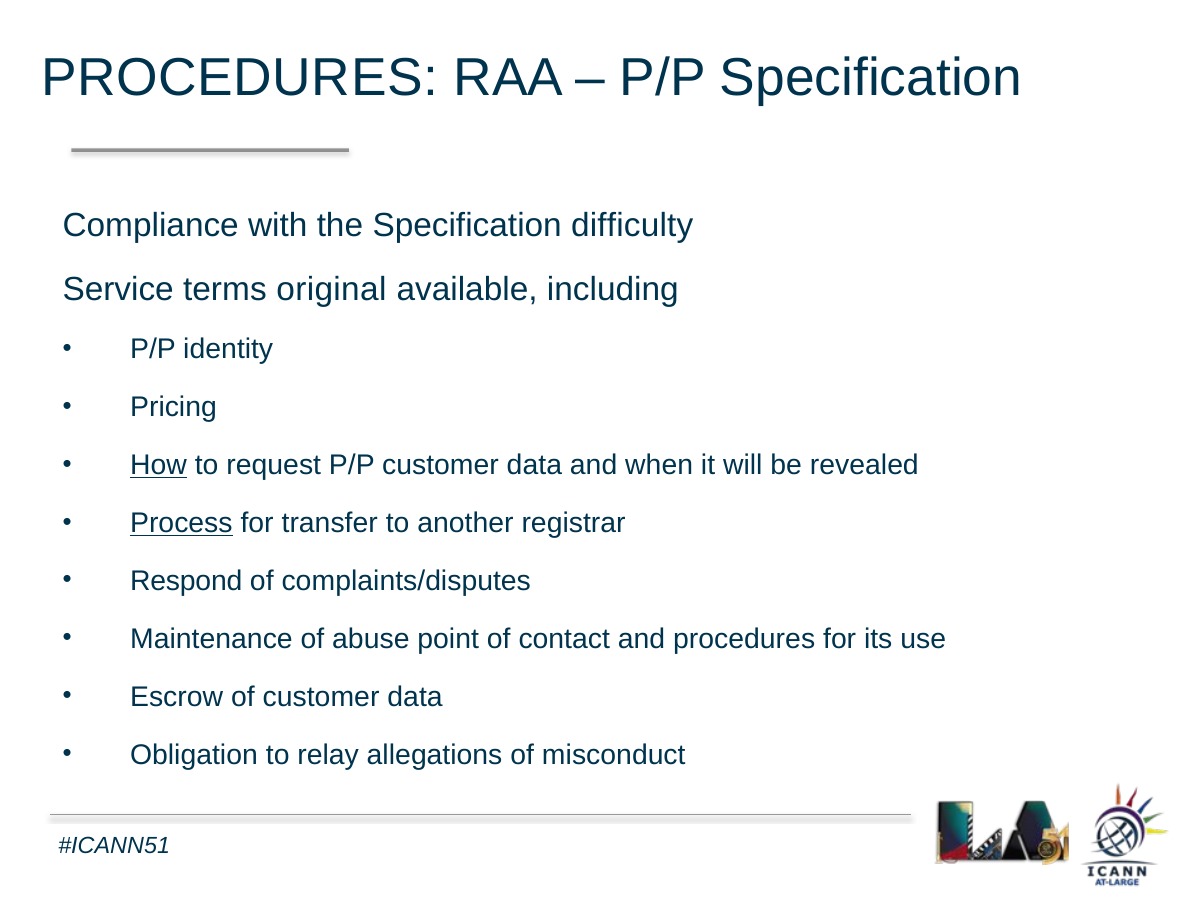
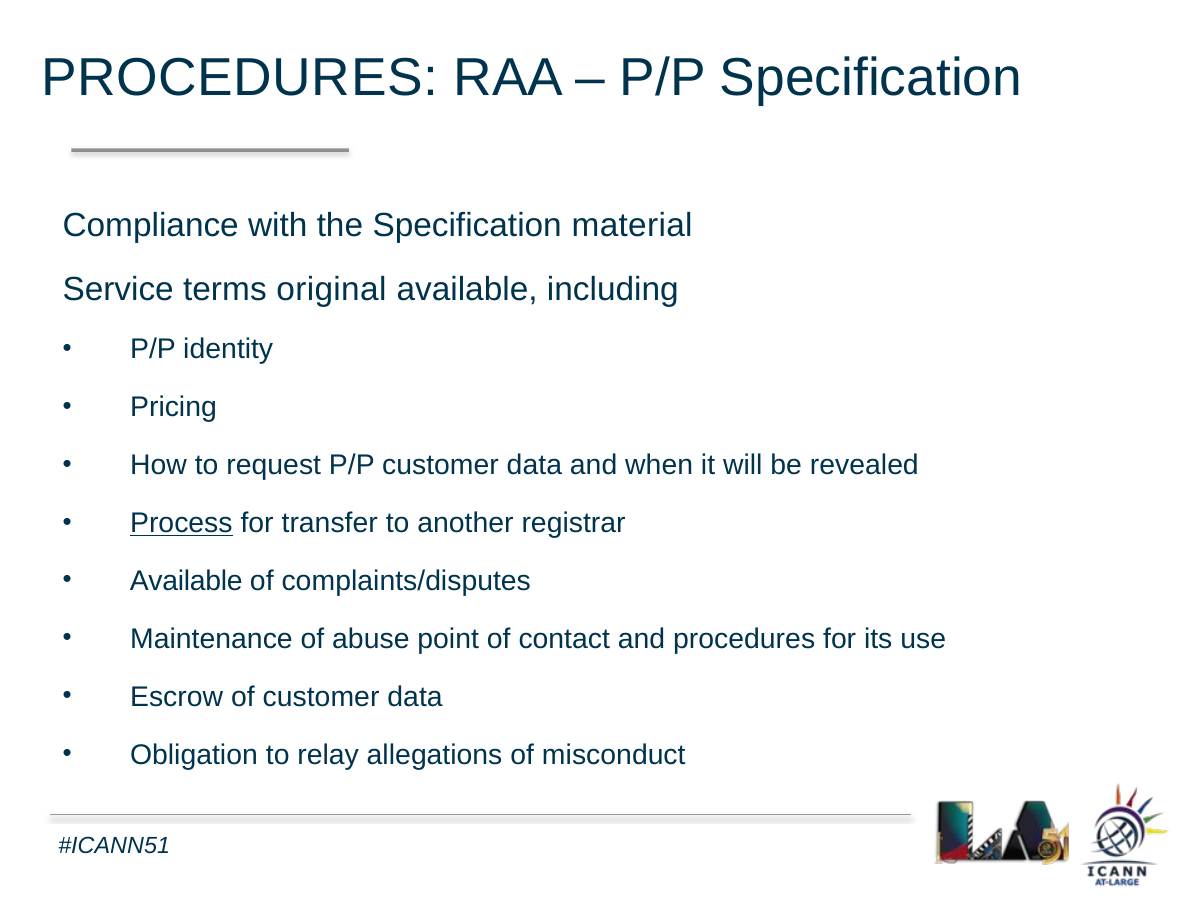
difficulty: difficulty -> material (632, 225)
How underline: present -> none (159, 465)
Respond: Respond -> Available (186, 581)
